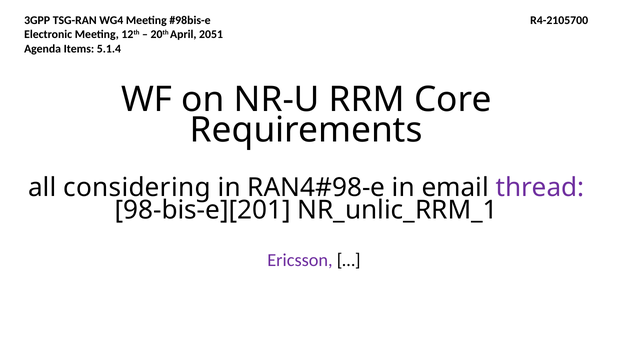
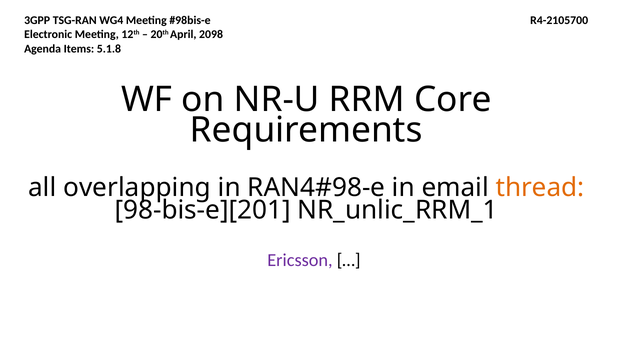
2051: 2051 -> 2098 (211, 35)
5.1.4: 5.1.4 -> 5.1.8 (109, 49)
considering: considering -> overlapping (137, 188)
thread colour: purple -> orange (540, 188)
